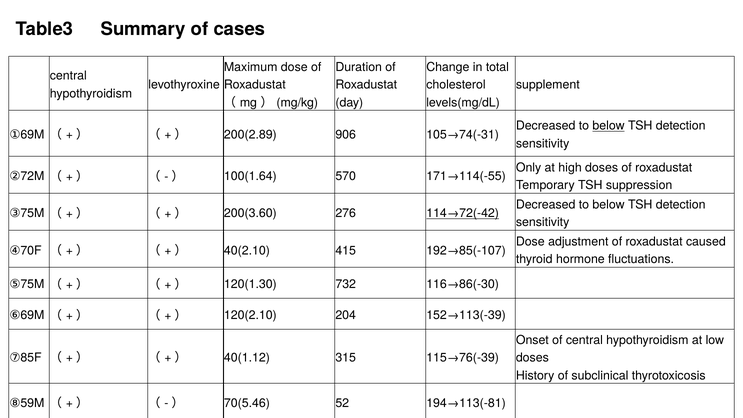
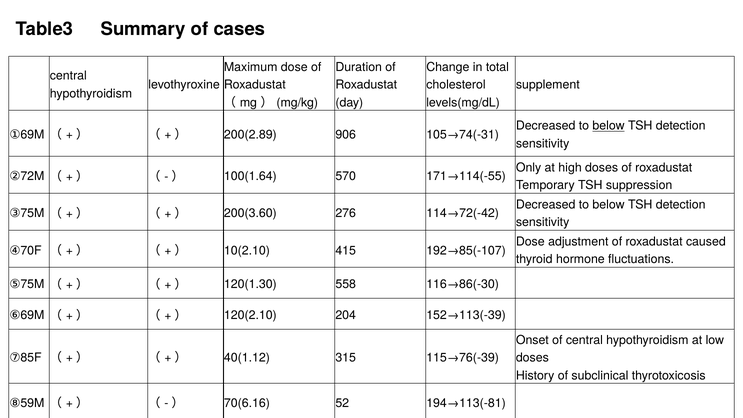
114→72(-42 underline: present -> none (463, 213)
40(2.10: 40(2.10 -> 10(2.10 (247, 250)
732: 732 -> 558 (346, 284)
70(5.46: 70(5.46 -> 70(6.16 (247, 403)
